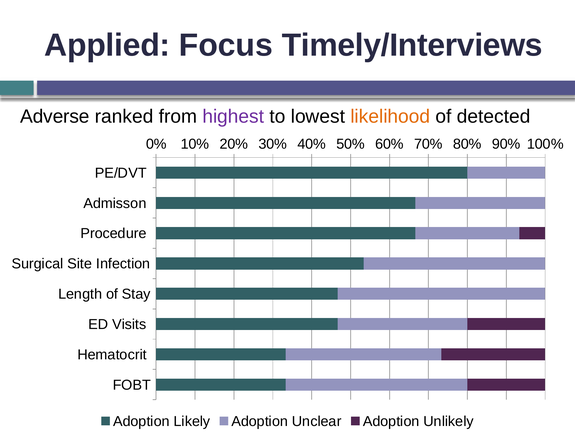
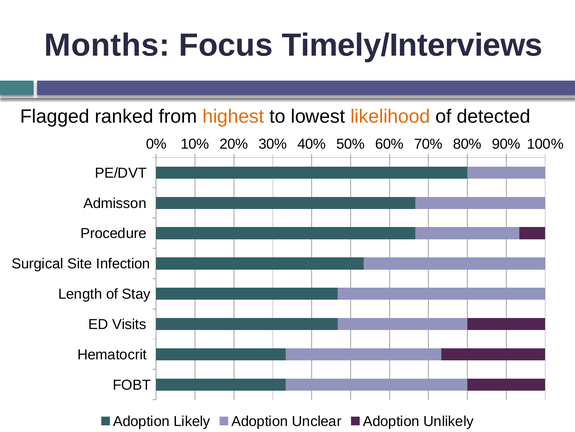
Applied: Applied -> Months (107, 45)
Adverse: Adverse -> Flagged (55, 116)
highest colour: purple -> orange (233, 116)
